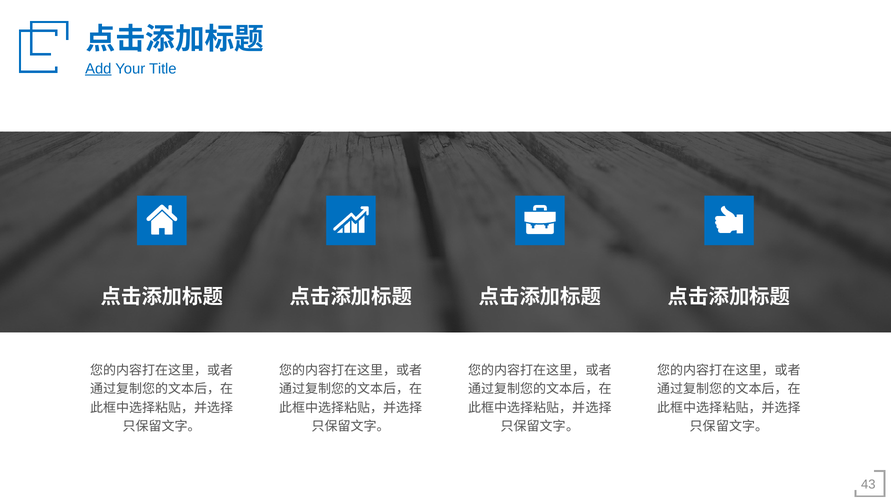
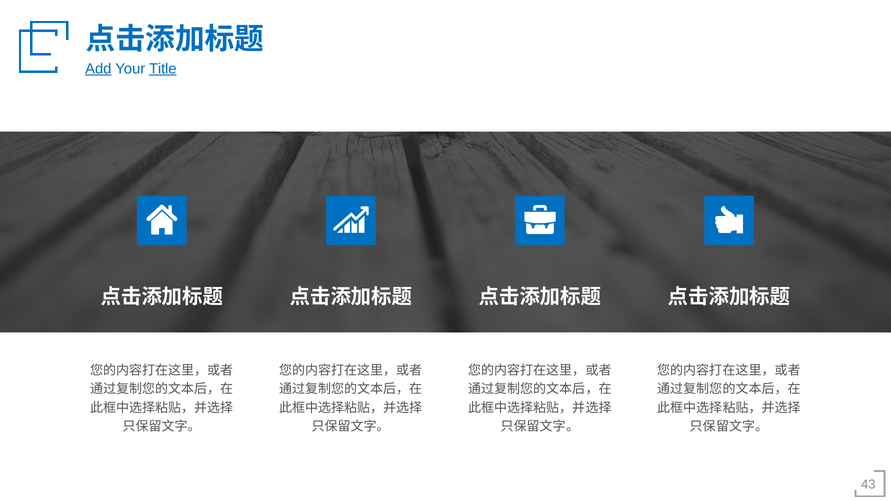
Title underline: none -> present (163, 69)
